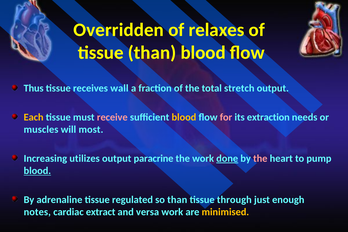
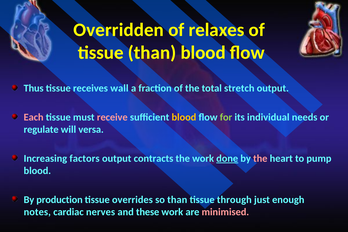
Each colour: yellow -> pink (34, 117)
for colour: pink -> light green (226, 117)
extraction: extraction -> individual (268, 117)
muscles: muscles -> regulate (41, 130)
most: most -> versa (91, 130)
utilizes: utilizes -> factors (85, 158)
paracrine: paracrine -> contracts (154, 158)
blood underline: present -> none (37, 171)
adrenaline: adrenaline -> production (60, 200)
regulated: regulated -> overrides (132, 200)
extract: extract -> nerves (101, 212)
versa: versa -> these (148, 212)
minimised colour: yellow -> pink (225, 212)
